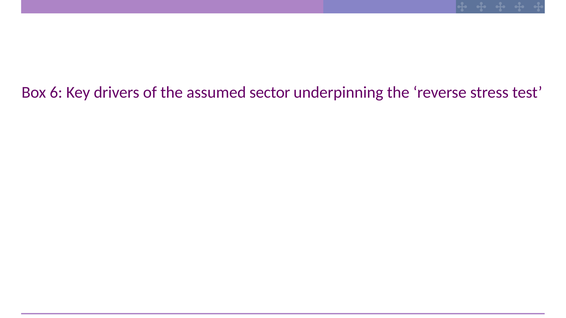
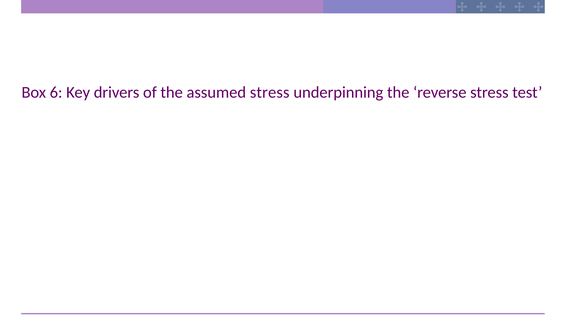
assumed sector: sector -> stress (270, 92)
